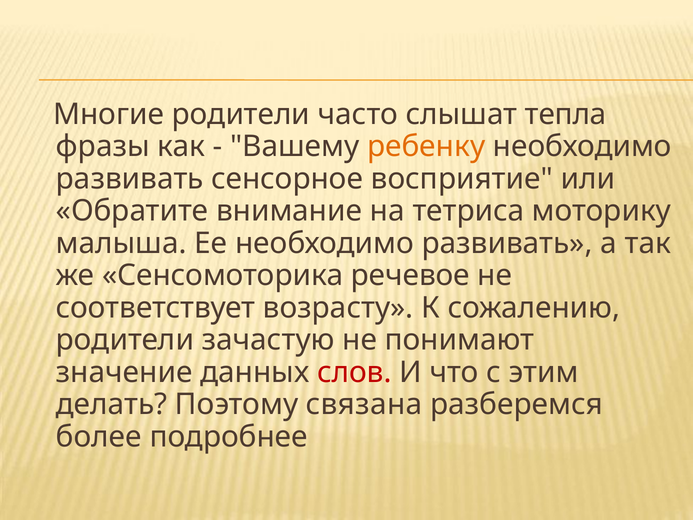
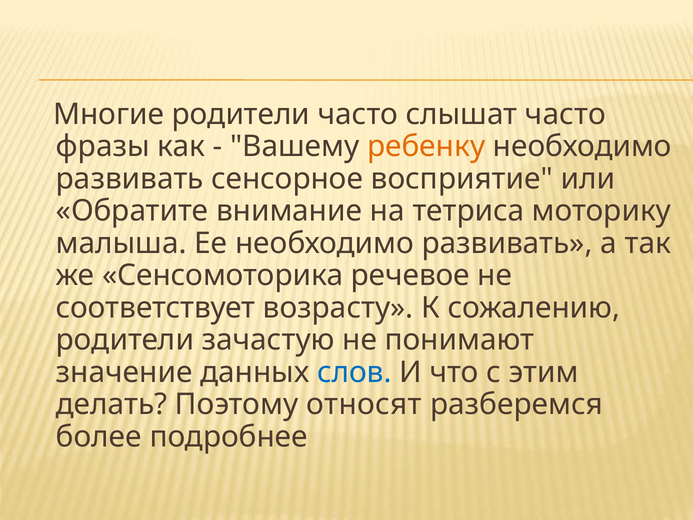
слышат тепла: тепла -> часто (565, 114)
слов colour: red -> blue (354, 372)
связана: связана -> относят (364, 404)
